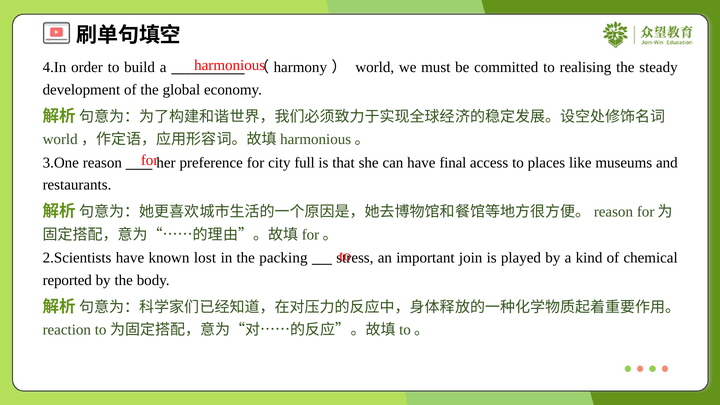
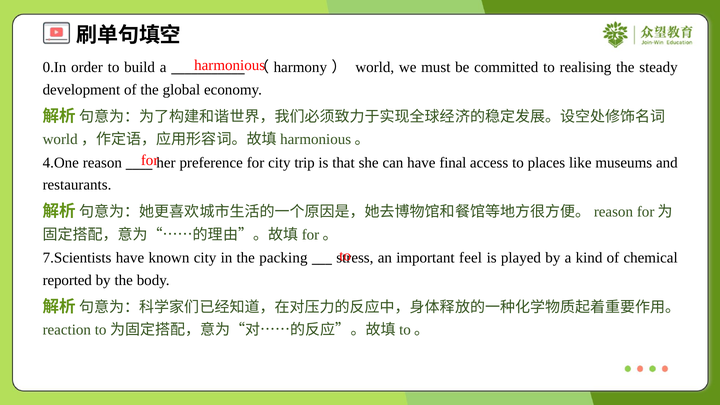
4.In: 4.In -> 0.In (54, 67)
3.One: 3.One -> 4.One (61, 163)
full: full -> trip (305, 163)
2.Scientists: 2.Scientists -> 7.Scientists (77, 258)
known lost: lost -> city (205, 258)
join: join -> feel (471, 258)
